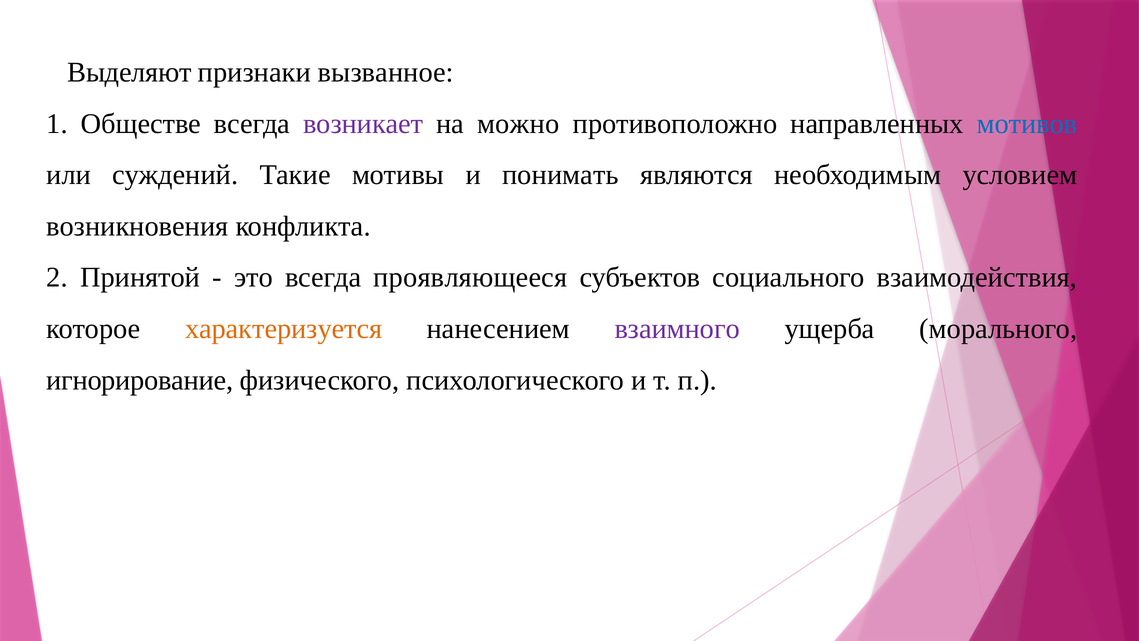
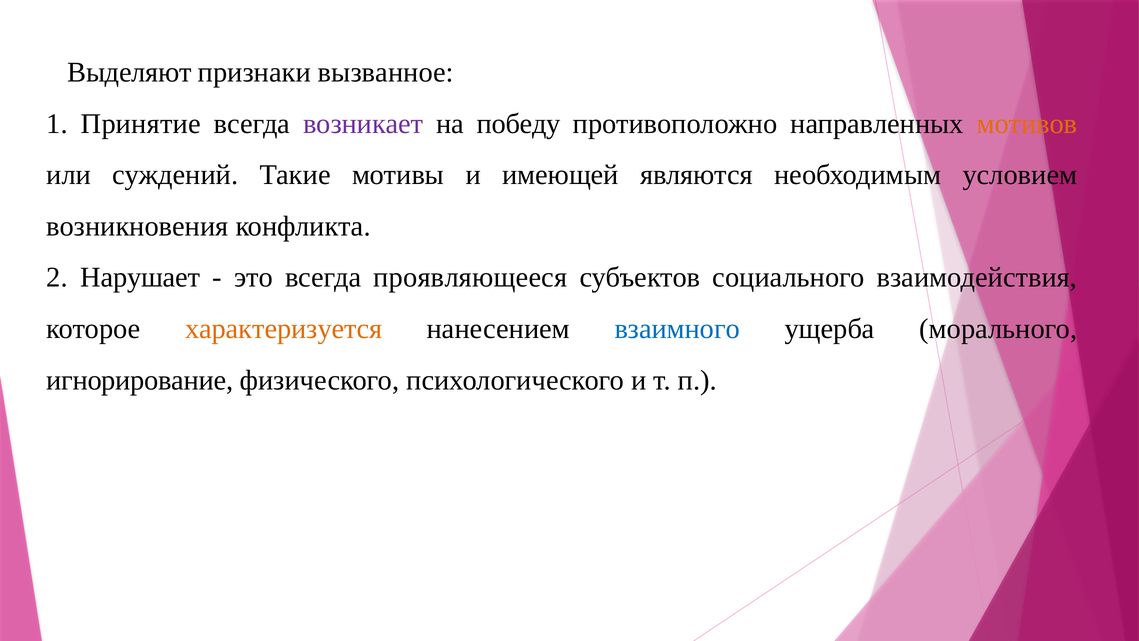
Обществе: Обществе -> Принятие (141, 124)
можно: можно -> победу (519, 124)
мотивов colour: blue -> orange (1027, 124)
понимать: понимать -> имеющей (560, 175)
Принятой: Принятой -> Нарушает (140, 277)
взаимного colour: purple -> blue (677, 329)
